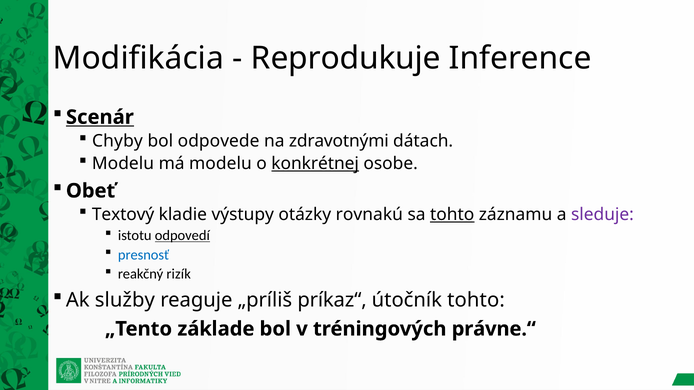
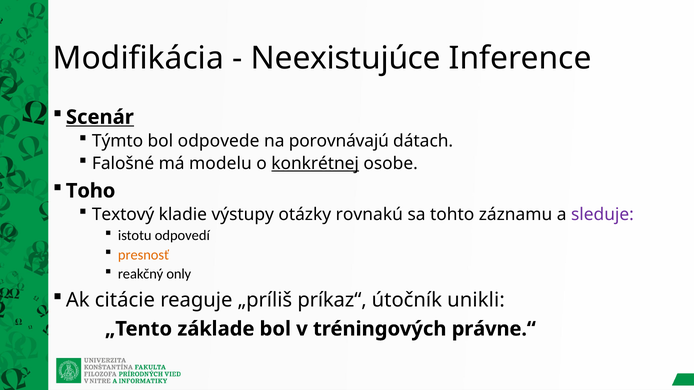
Reprodukuje: Reprodukuje -> Neexistujúce (346, 58)
Chyby: Chyby -> Týmto (118, 141)
zdravotnými: zdravotnými -> porovnávajú (339, 141)
Modelu: Modelu -> Falošné (123, 164)
Obeť: Obeť -> Toho (91, 191)
tohto underline: present -> none (452, 215)
odpovedí underline: present -> none (182, 236)
presnosť colour: blue -> orange (144, 255)
rizík: rizík -> only (179, 274)
služby: služby -> citácie (125, 300)
útočník tohto: tohto -> unikli (476, 300)
